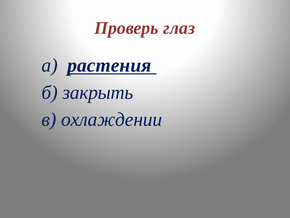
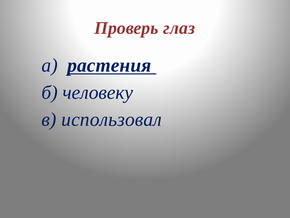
закрыть: закрыть -> человеку (98, 92)
охлаждении: охлаждении -> использовал (112, 119)
